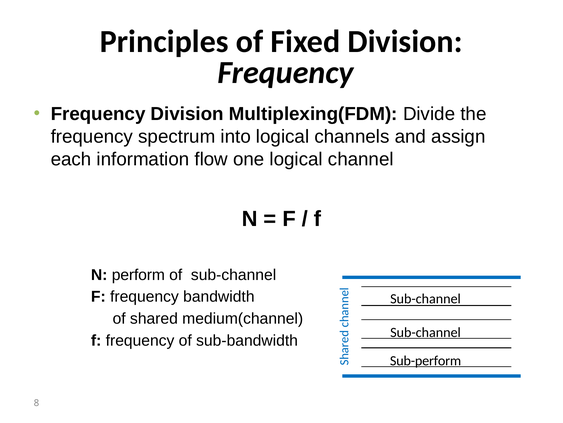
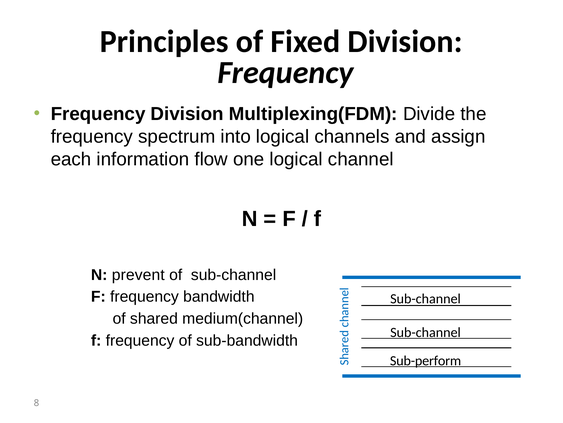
perform: perform -> prevent (138, 274)
